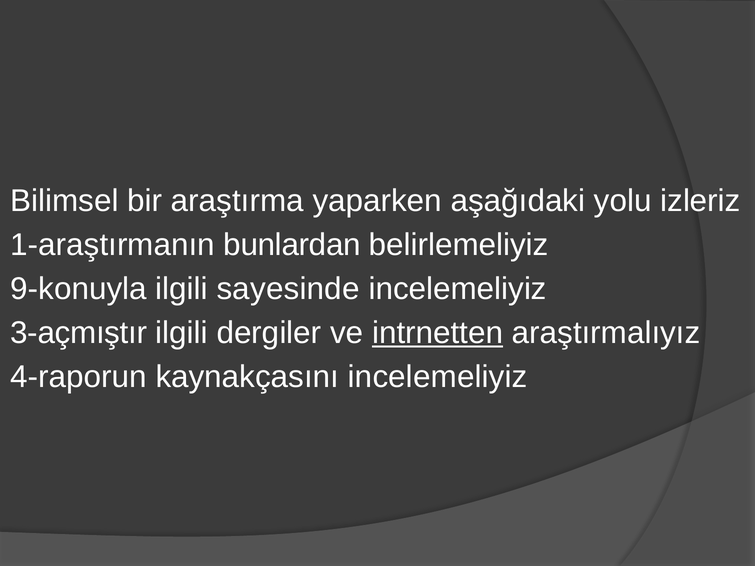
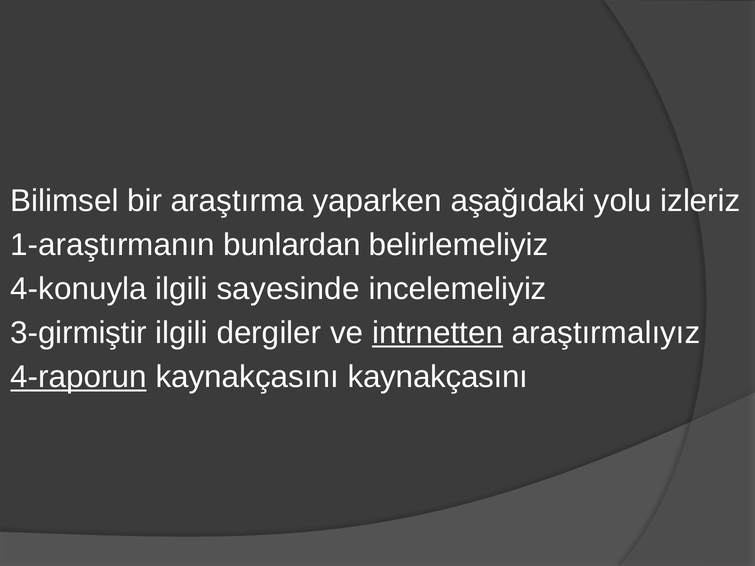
9-konuyla: 9-konuyla -> 4-konuyla (79, 289)
3-açmıştır: 3-açmıştır -> 3-girmiştir (79, 333)
4-raporun underline: none -> present (79, 377)
kaynakçasını incelemeliyiz: incelemeliyiz -> kaynakçasını (438, 377)
